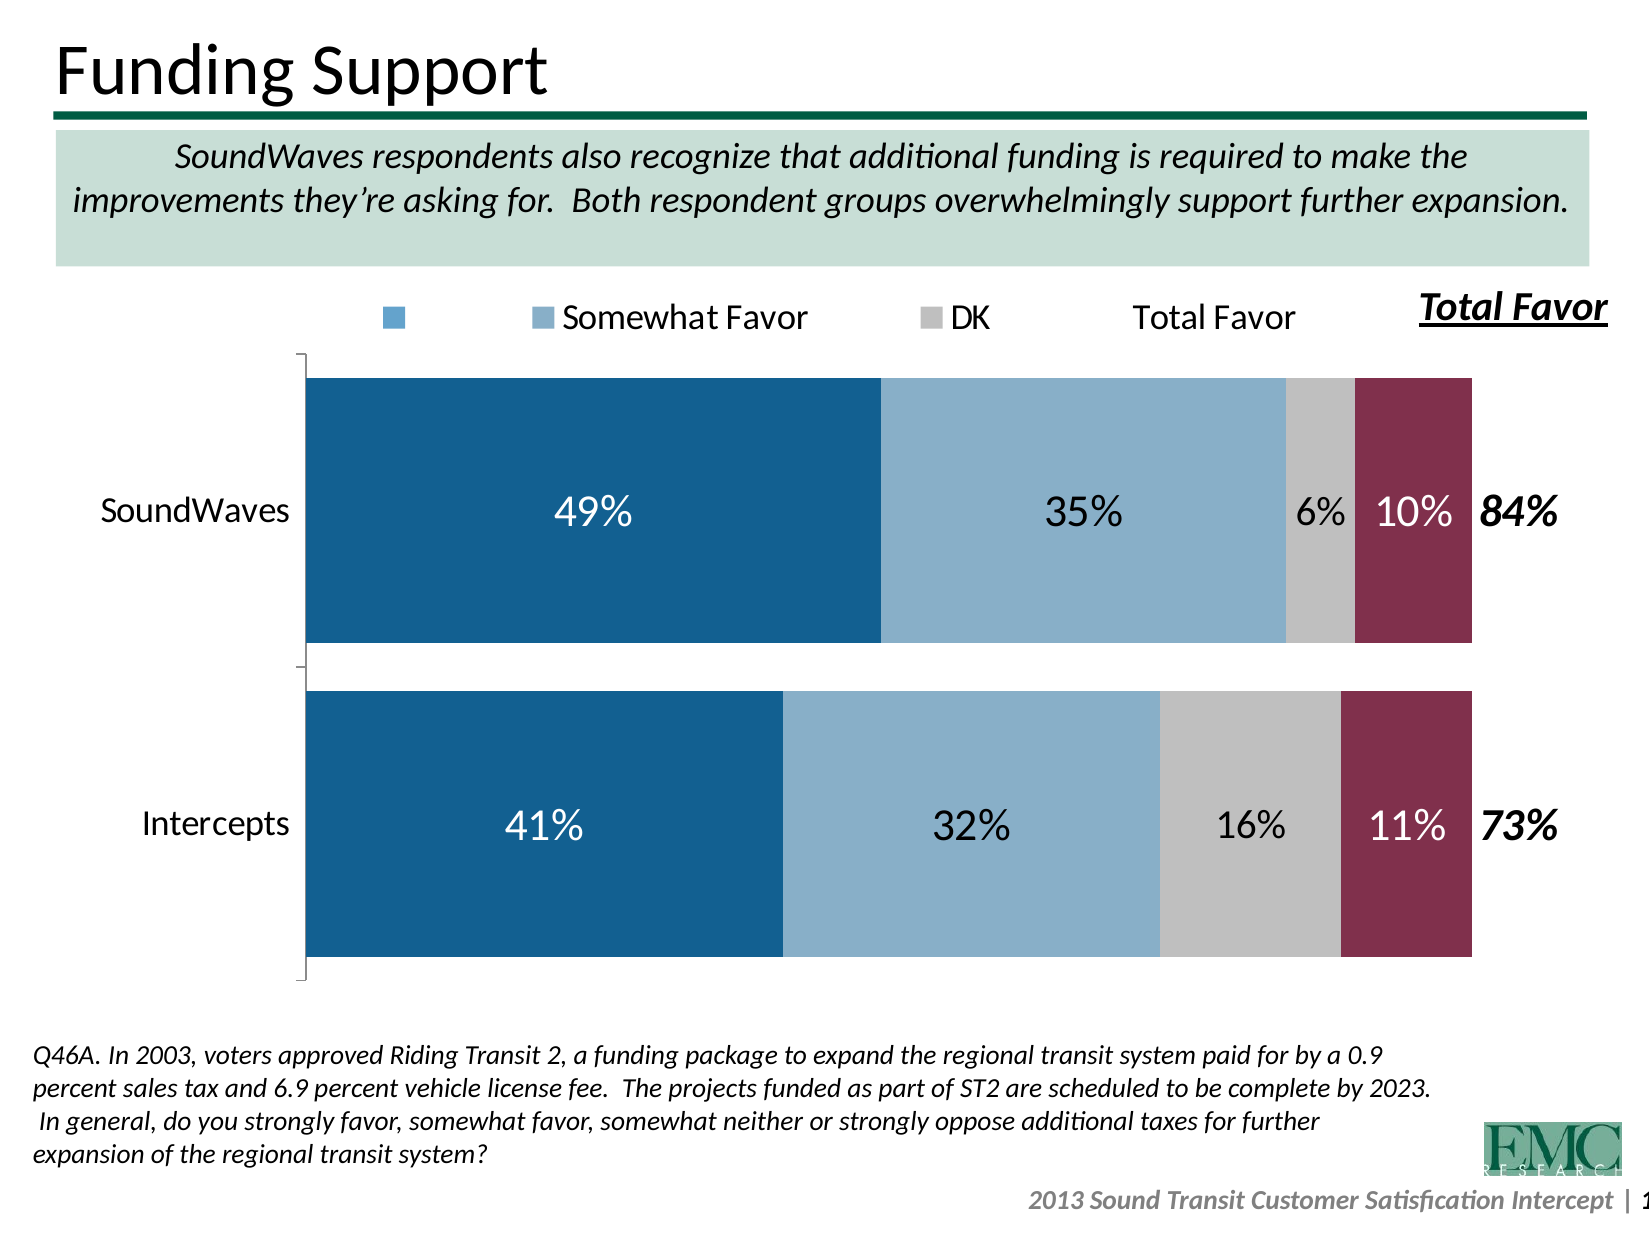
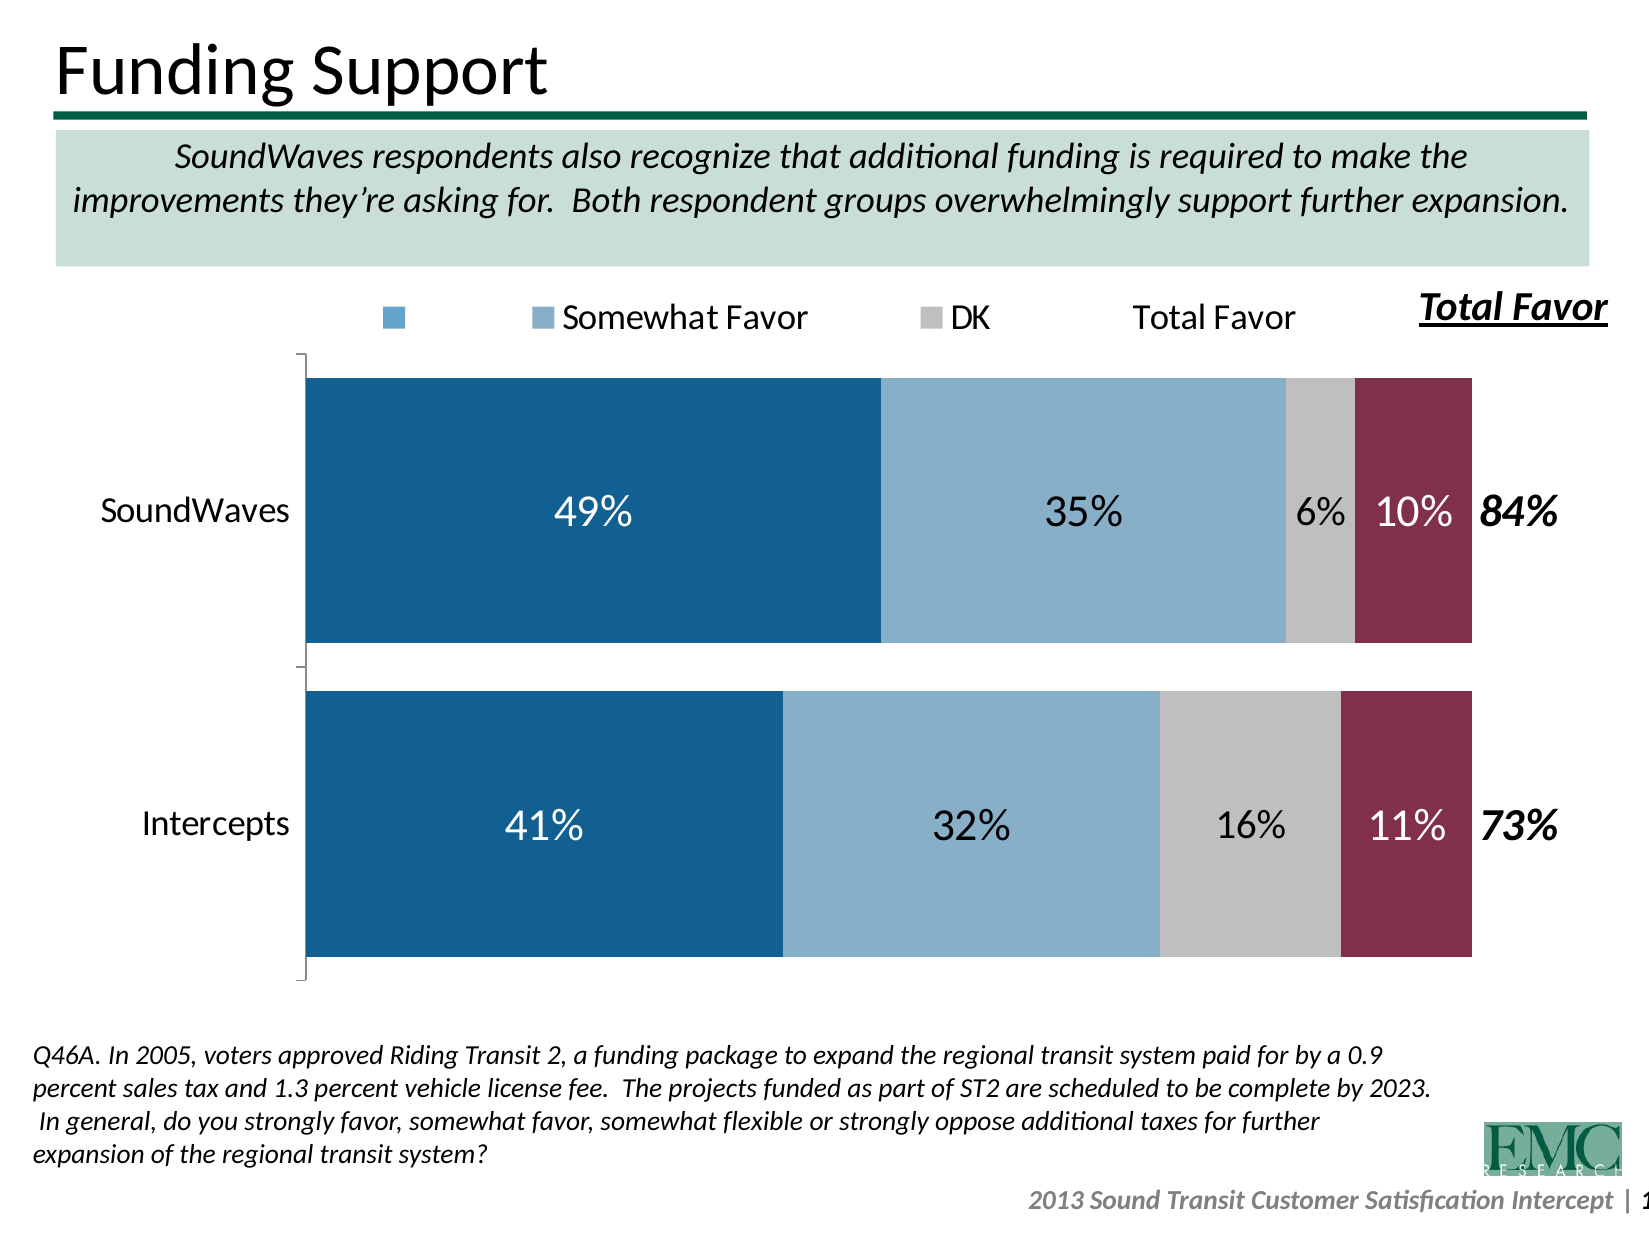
2003: 2003 -> 2005 (166, 1056)
6.9: 6.9 -> 1.3 (291, 1089)
neither: neither -> flexible (763, 1122)
